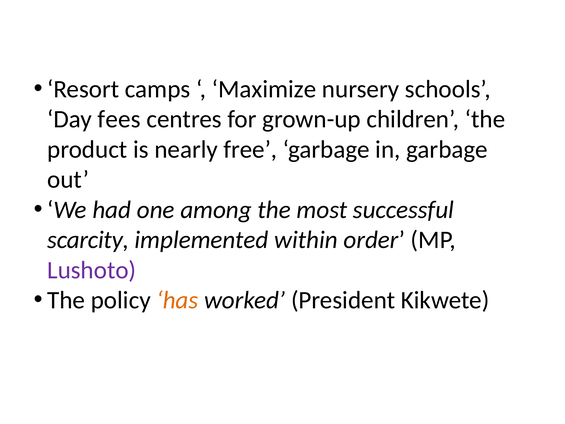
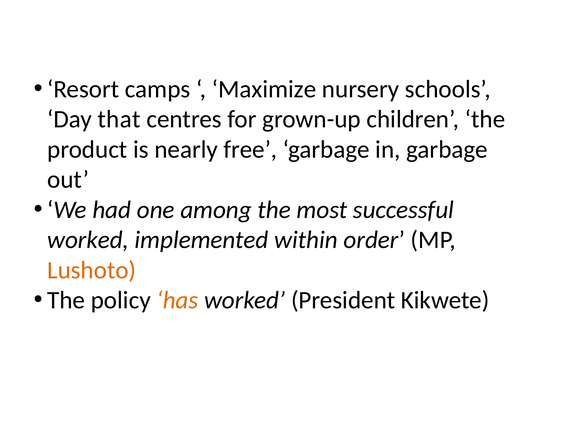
fees: fees -> that (119, 119)
scarcity: scarcity -> worked (88, 240)
Lushoto colour: purple -> orange (92, 270)
